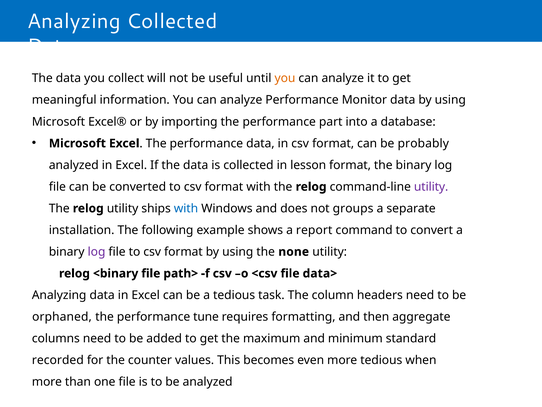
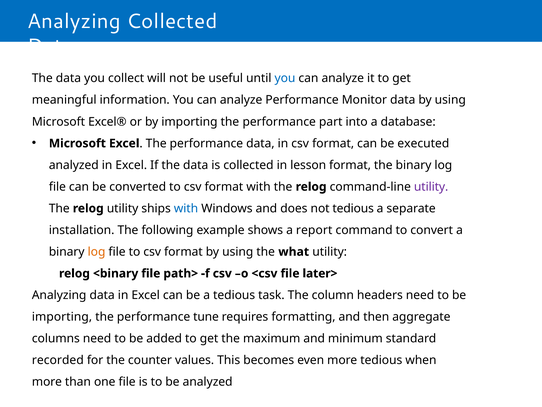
you colour: orange -> blue (285, 78)
probably: probably -> executed (423, 143)
not groups: groups -> tedious (353, 208)
log colour: purple -> orange (97, 251)
none: none -> what (294, 251)
data>: data> -> later> (320, 273)
orphaned: orphaned -> importing (62, 316)
